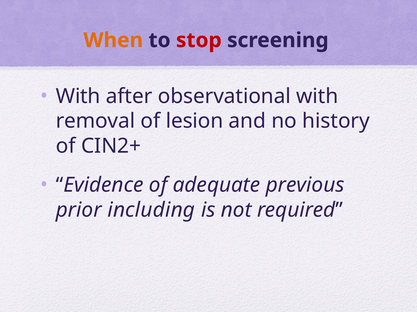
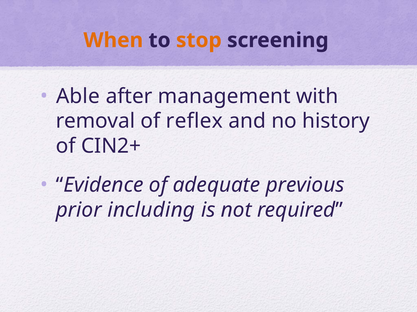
stop colour: red -> orange (199, 40)
With: With -> Able (78, 96)
observational: observational -> management (224, 96)
lesion: lesion -> reflex (194, 121)
